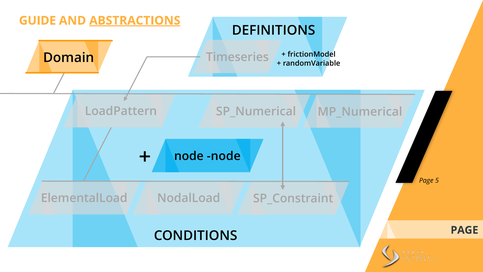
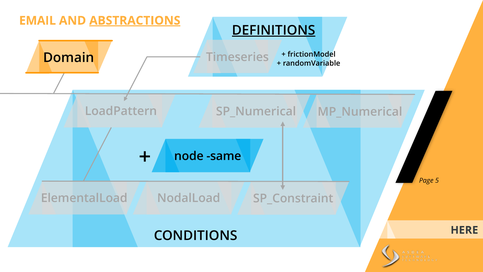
GUIDE: GUIDE -> EMAIL (37, 21)
DEFINITIONS underline: none -> present (274, 30)
node node: node -> same (224, 156)
PAGE: PAGE -> HERE (464, 230)
